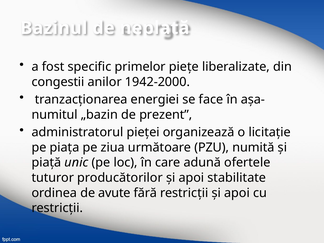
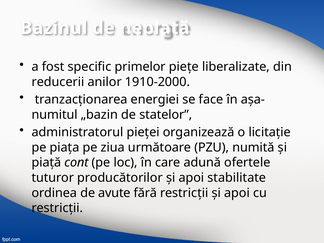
congestii: congestii -> reducerii (58, 82)
1942-2000: 1942-2000 -> 1910-2000 (157, 82)
prezent: prezent -> statelor (166, 115)
unic: unic -> cont (76, 163)
